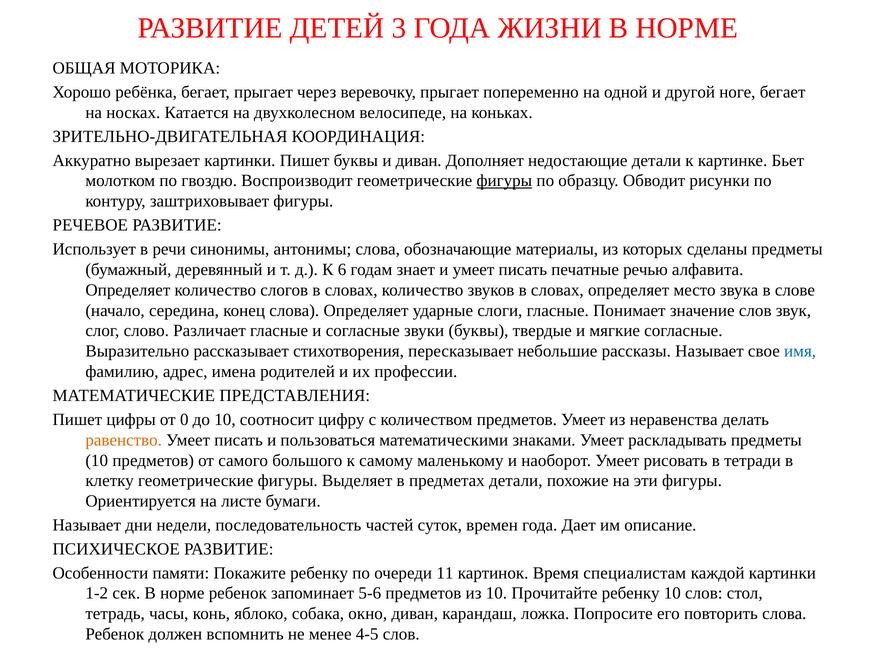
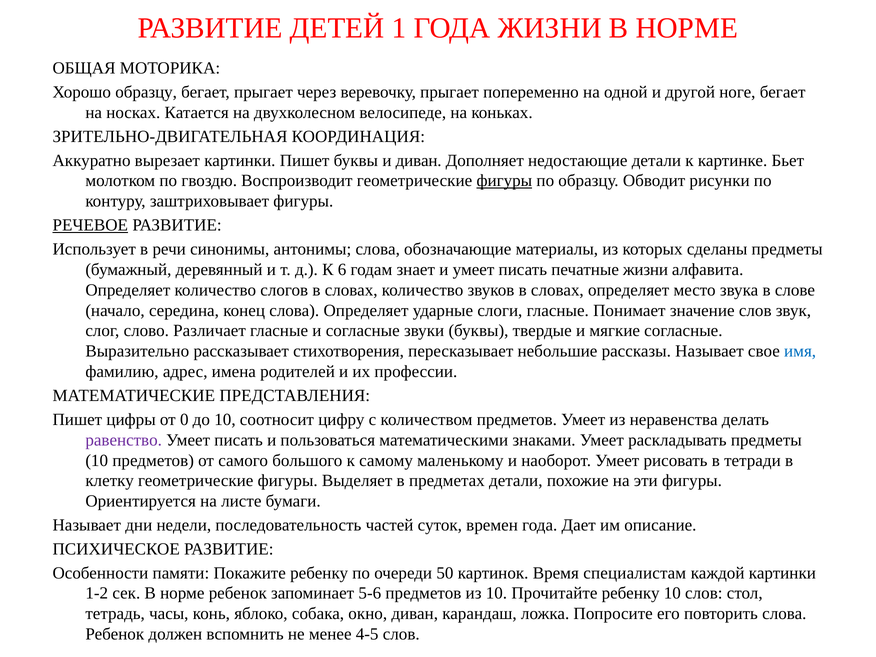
3: 3 -> 1 (399, 28)
Хорошо ребёнка: ребёнка -> образцу (146, 92)
РЕЧЕВОЕ underline: none -> present (90, 225)
печатные речью: речью -> жизни (645, 269)
равенство colour: orange -> purple (124, 440)
11: 11 -> 50 (445, 573)
